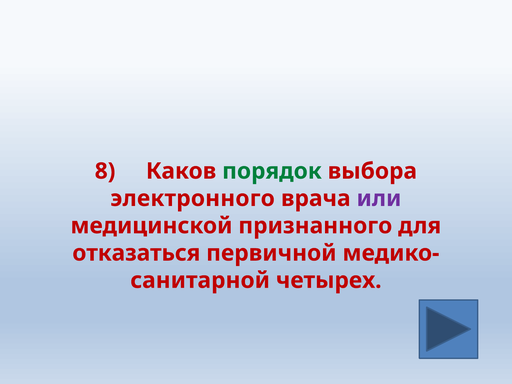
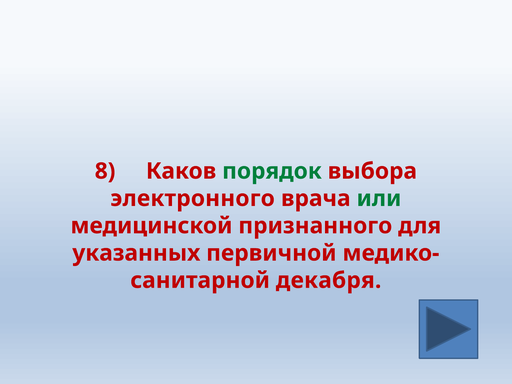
или colour: purple -> green (379, 198)
отказаться: отказаться -> указанных (136, 253)
четырех: четырех -> декабря (329, 280)
